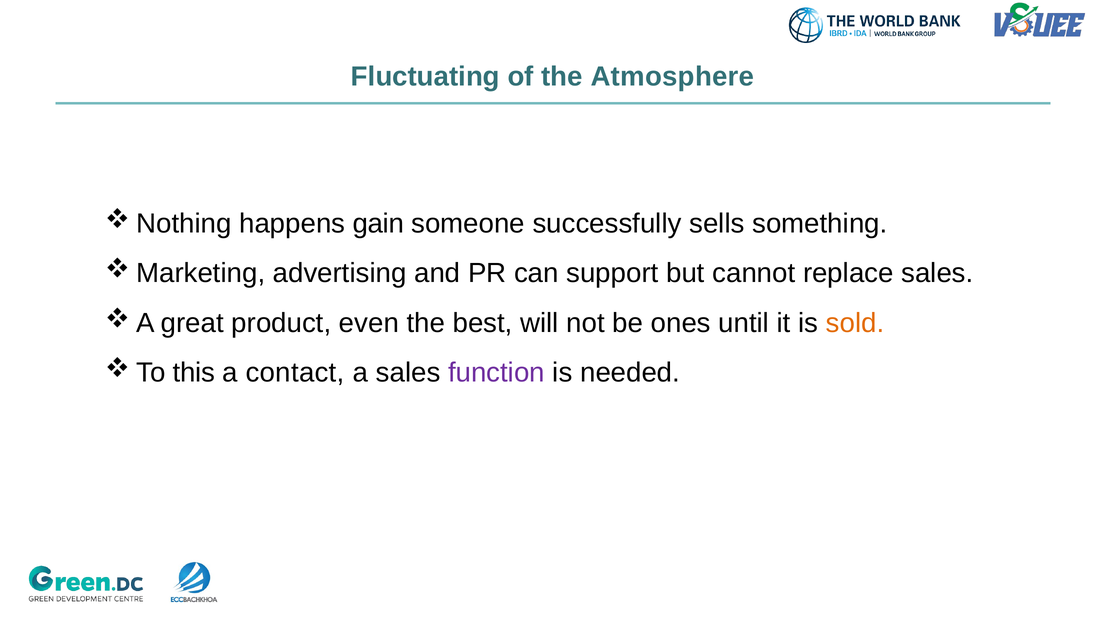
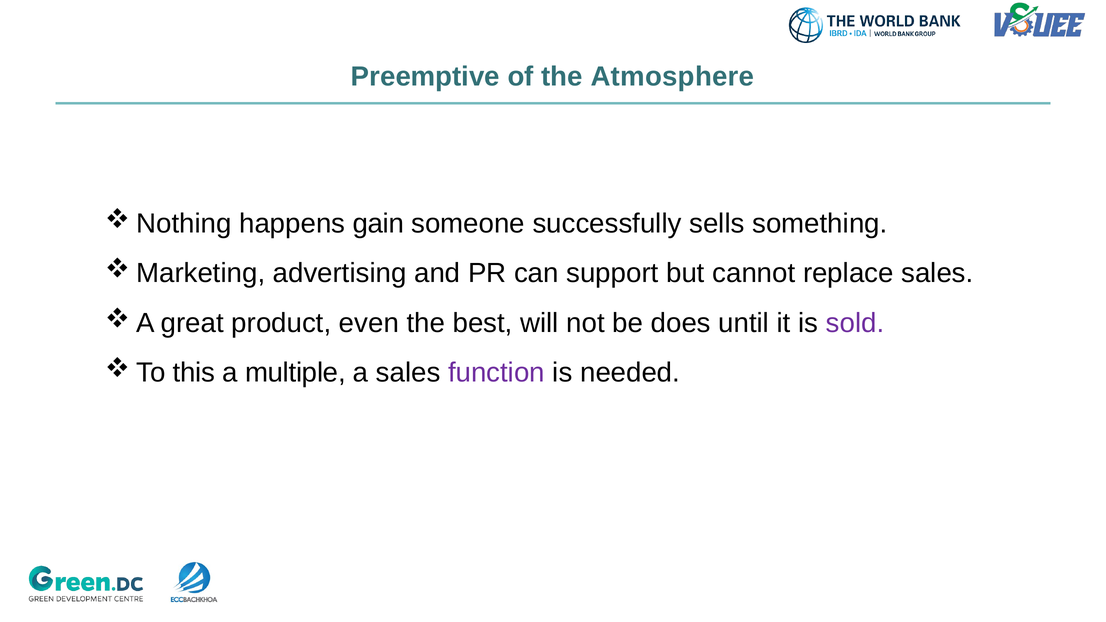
Fluctuating: Fluctuating -> Preemptive (425, 77)
ones: ones -> does (681, 323)
sold colour: orange -> purple (855, 323)
contact: contact -> multiple (295, 373)
